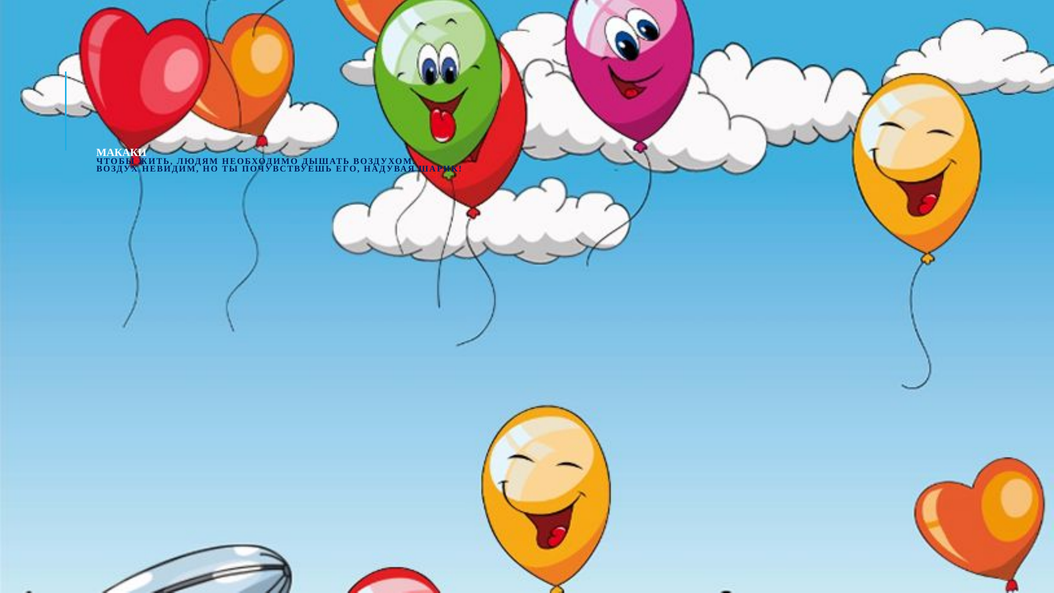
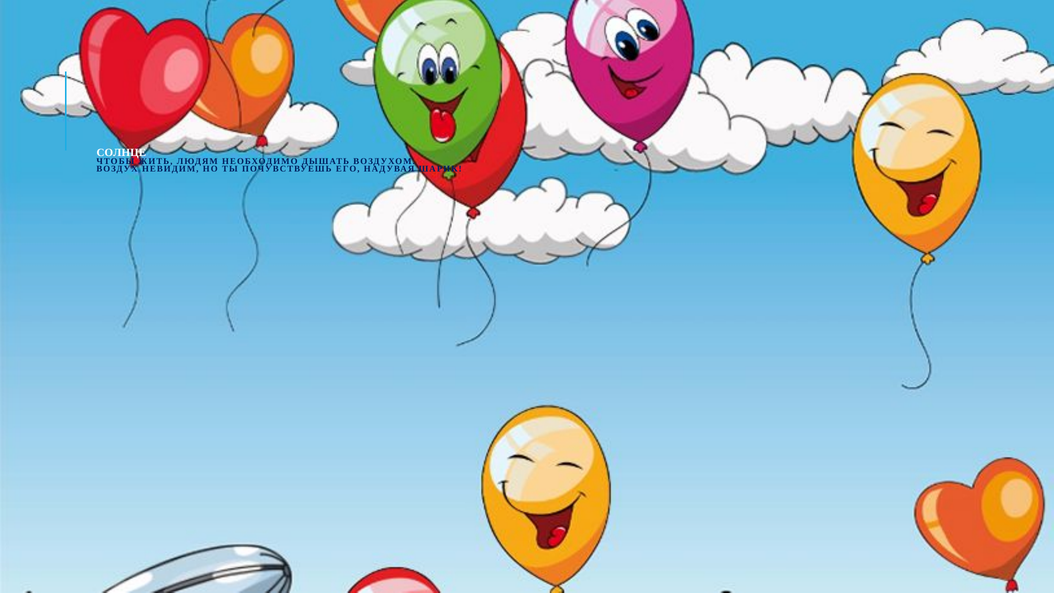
МАКАКИ: МАКАКИ -> СОЛНЦЕ (121, 152)
